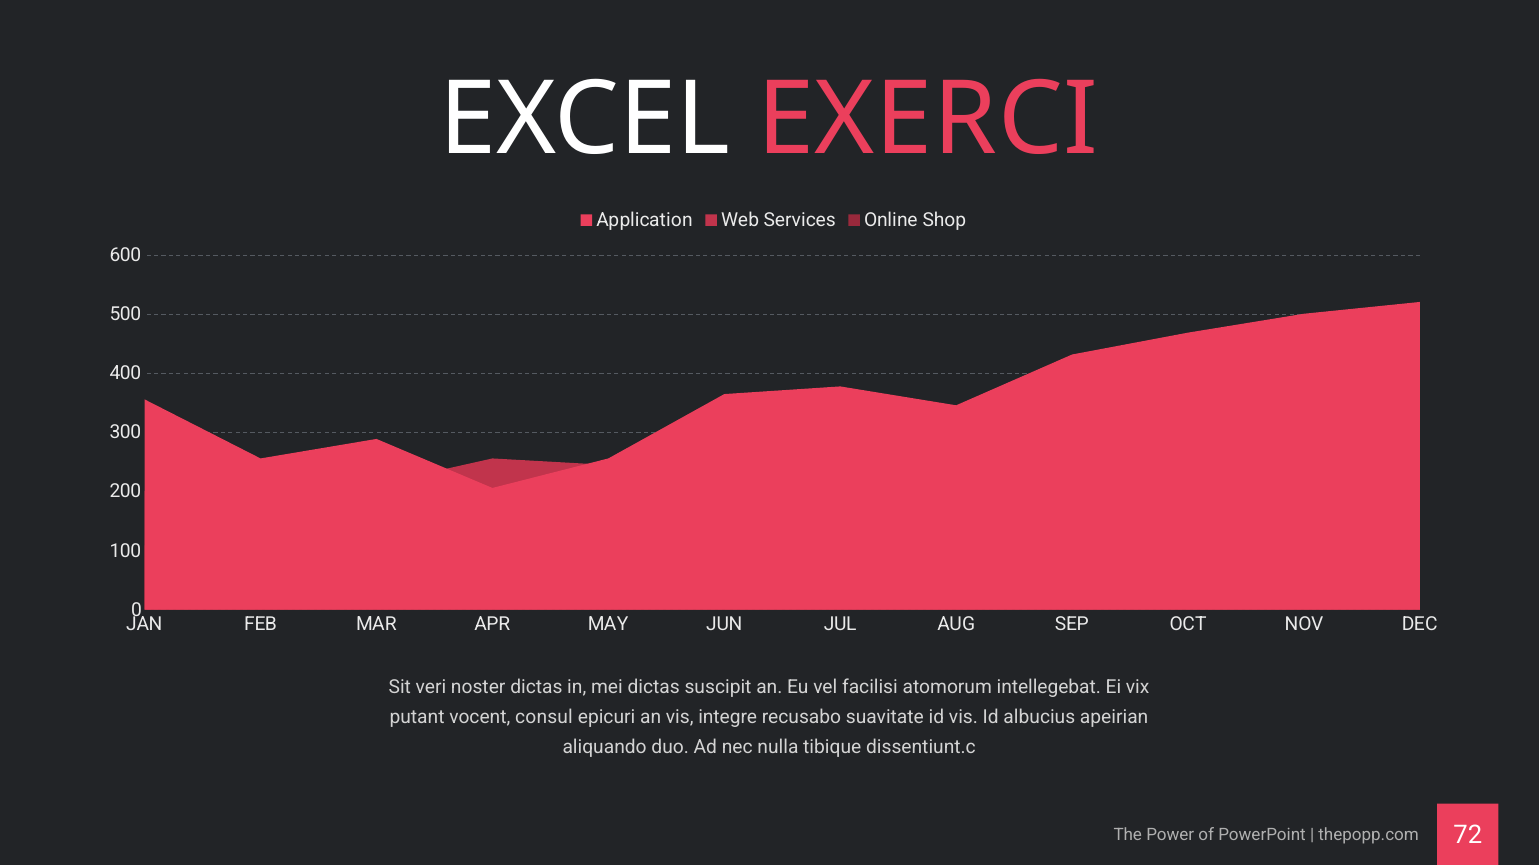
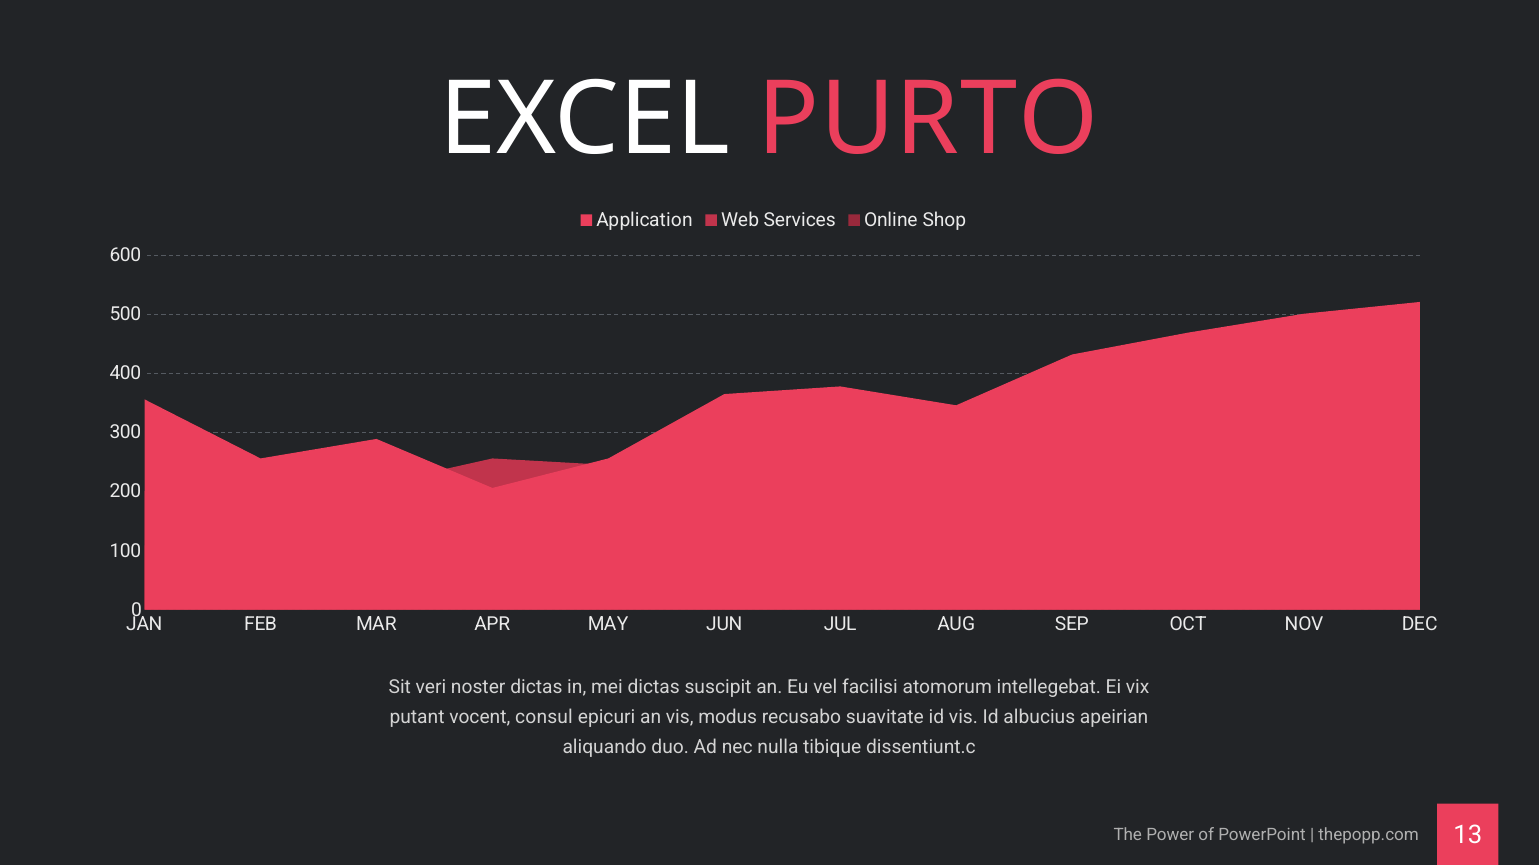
EXERCI: EXERCI -> PURTO (928, 120)
integre: integre -> modus (728, 717)
72: 72 -> 13 (1468, 836)
